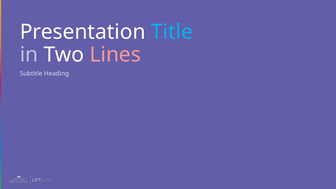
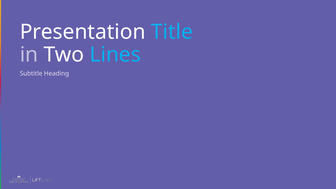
Lines colour: pink -> light blue (115, 55)
